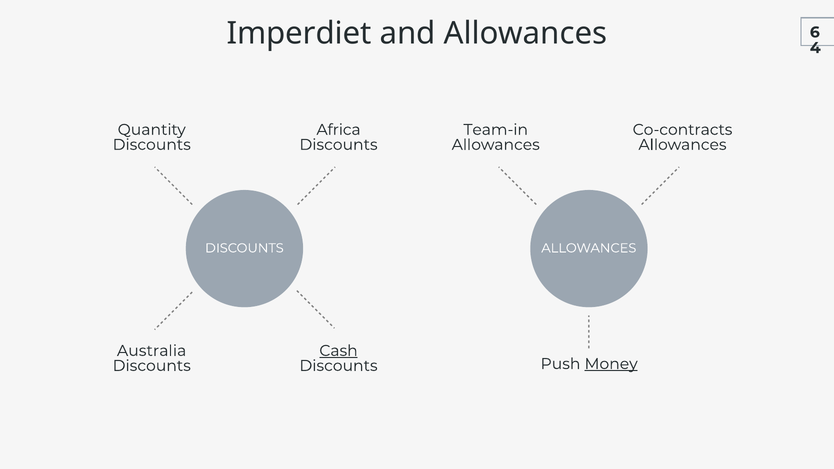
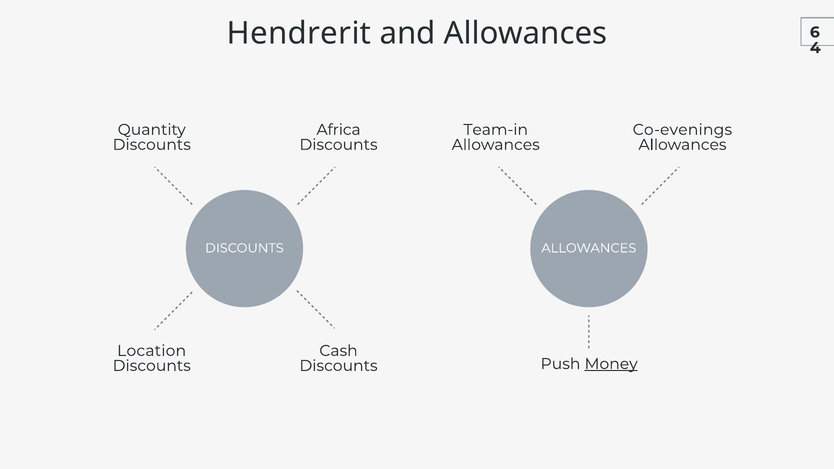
Imperdiet: Imperdiet -> Hendrerit (299, 33)
Co-contracts: Co-contracts -> Co-evenings (682, 130)
Australia: Australia -> Location (152, 351)
Cash underline: present -> none (339, 351)
